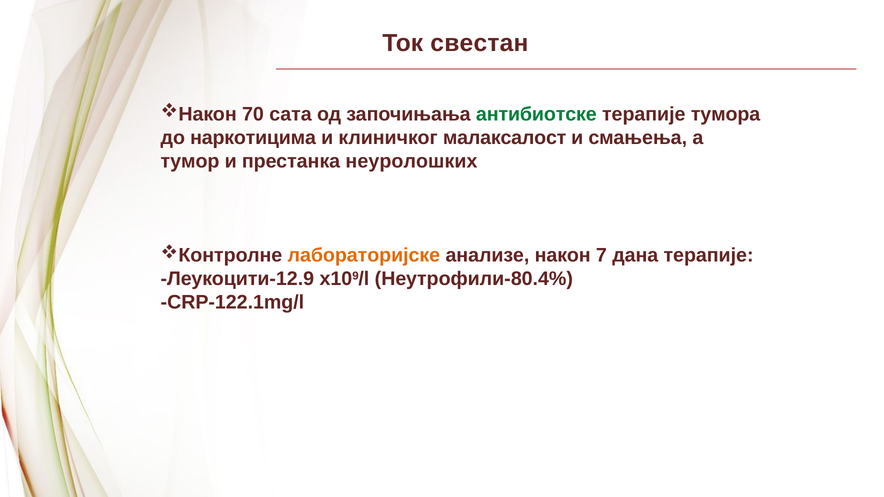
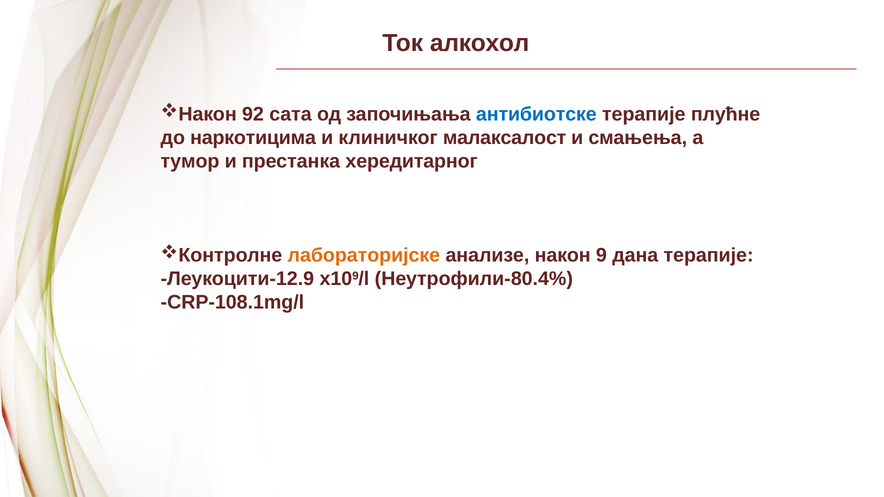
свестан: свестан -> алкохол (480, 43)
70: 70 -> 92 (253, 114)
антибиотске colour: green -> blue (536, 114)
тумора: тумора -> плућне (726, 114)
неуролошких: неуролошких -> хередитарног (412, 161)
7: 7 -> 9 (601, 256)
CRP-122.1mg/l: CRP-122.1mg/l -> CRP-108.1mg/l (232, 303)
